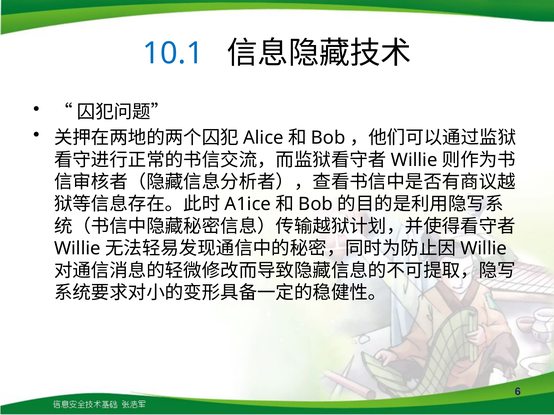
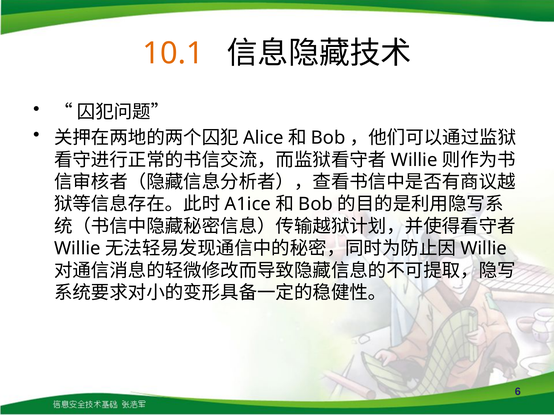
10.1 colour: blue -> orange (173, 53)
